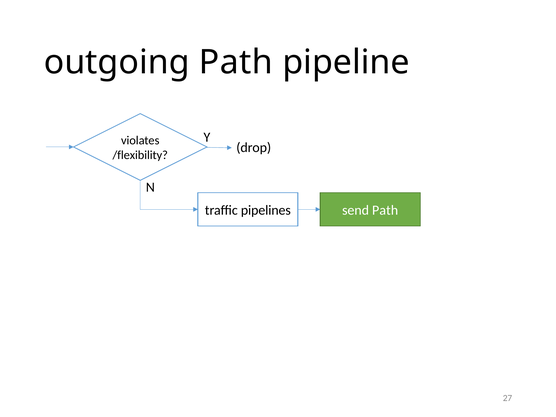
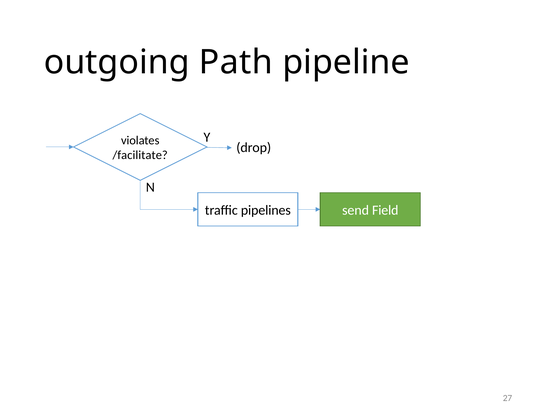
/flexibility: /flexibility -> /facilitate (140, 155)
send Path: Path -> Field (385, 210)
